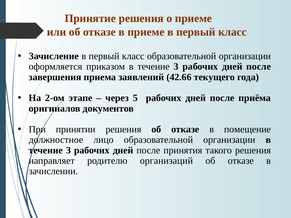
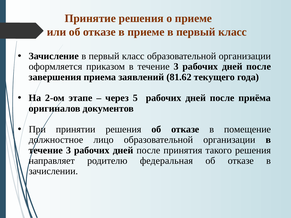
42.66: 42.66 -> 81.62 (179, 77)
организаций: организаций -> федеральная (166, 161)
